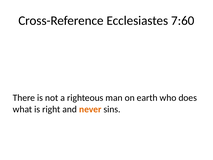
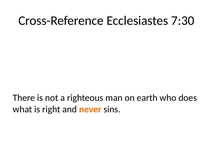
7:60: 7:60 -> 7:30 (183, 21)
